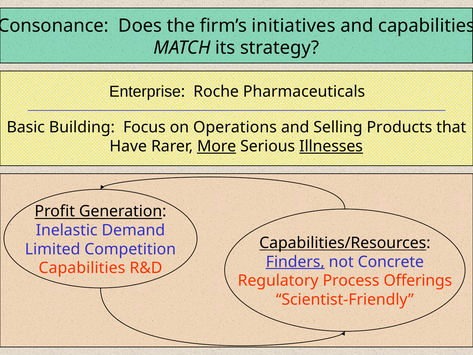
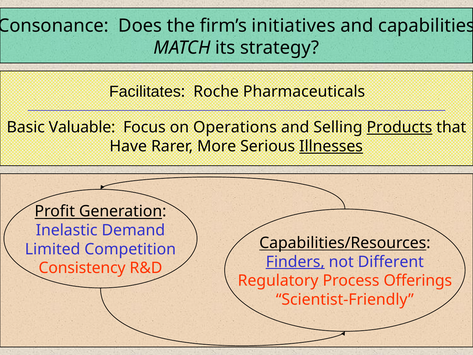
Enterprise: Enterprise -> Facilitates (145, 92)
Building: Building -> Valuable (82, 127)
Products underline: none -> present (399, 127)
More underline: present -> none (217, 146)
Concrete: Concrete -> Different (391, 262)
Capabilities: Capabilities -> Consistency (82, 268)
